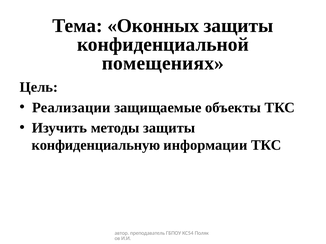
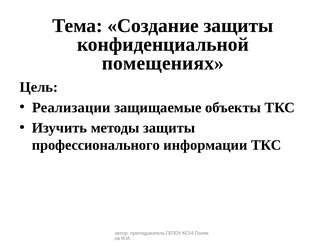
Оконных: Оконных -> Создание (153, 26)
конфиденциальную: конфиденциальную -> профессионального (96, 145)
